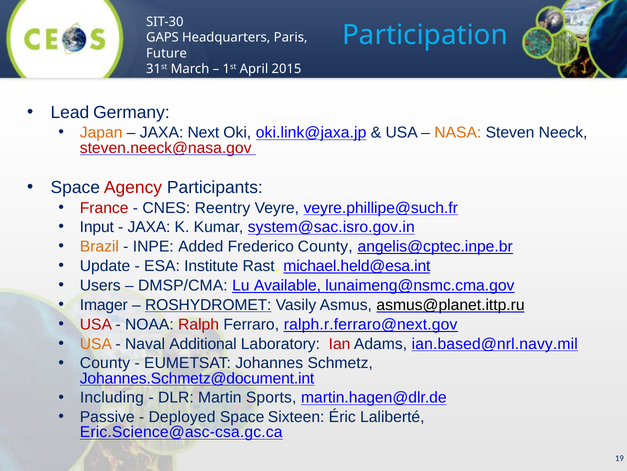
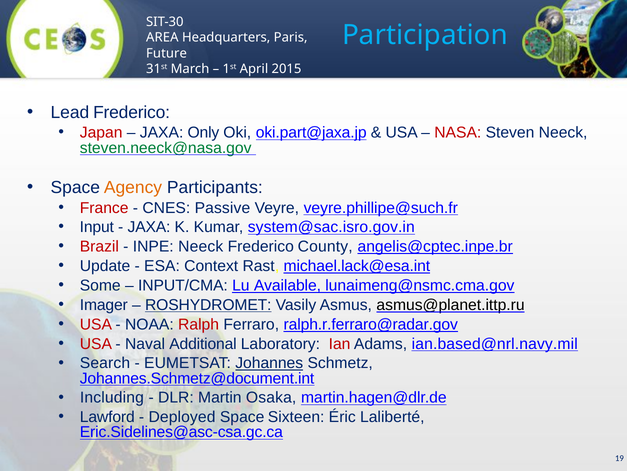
GAPS: GAPS -> AREA (162, 37)
Lead Germany: Germany -> Frederico (132, 112)
Japan colour: orange -> red (101, 133)
Next: Next -> Only (203, 133)
oki.link@jaxa.jp: oki.link@jaxa.jp -> oki.part@jaxa.jp (311, 133)
NASA colour: orange -> red (458, 133)
steven.neeck@nasa.gov colour: red -> green (166, 148)
Agency colour: red -> orange (133, 187)
Reentry: Reentry -> Passive (222, 207)
Brazil colour: orange -> red (99, 246)
INPE Added: Added -> Neeck (201, 246)
Institute: Institute -> Context (211, 266)
michael.held@esa.int: michael.held@esa.int -> michael.lack@esa.int (357, 266)
Users: Users -> Some (100, 285)
DMSP/CMA: DMSP/CMA -> INPUT/CMA (183, 285)
ralph.r.ferraro@next.gov: ralph.r.ferraro@next.gov -> ralph.r.ferraro@radar.gov (371, 324)
USA colour: orange -> red (96, 343)
County: County -> Search (105, 363)
Johannes underline: none -> present (269, 363)
Sports: Sports -> Osaka (271, 397)
Passive: Passive -> Lawford (107, 417)
Eric.Science@asc-csa.gc.ca: Eric.Science@asc-csa.gc.ca -> Eric.Sidelines@asc-csa.gc.ca (181, 432)
